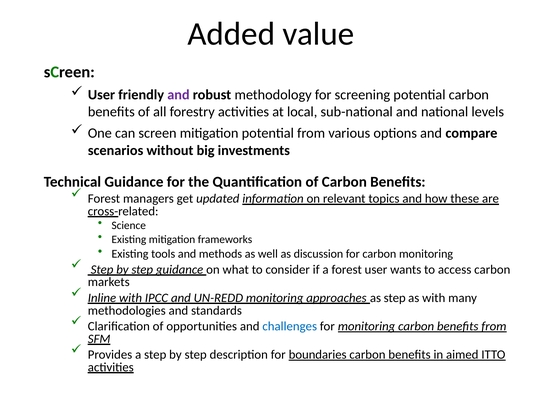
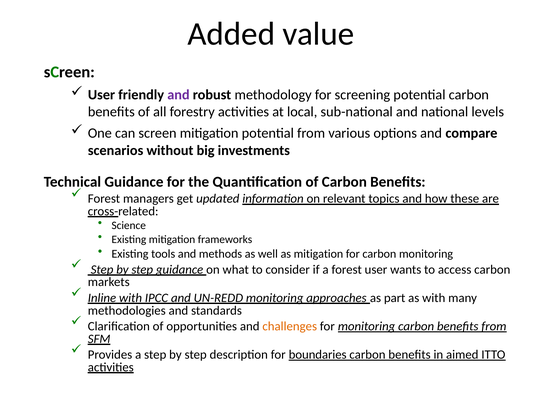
as discussion: discussion -> mitigation (318, 254)
as step: step -> part (395, 298)
challenges colour: blue -> orange (290, 327)
